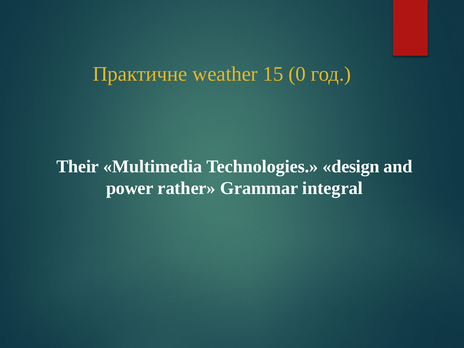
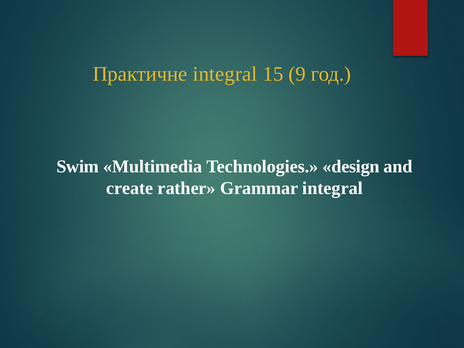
Практичне weather: weather -> integral (225, 74)
0: 0 -> 9 (297, 74)
Their: Their -> Swim (78, 166)
power: power -> create (130, 188)
